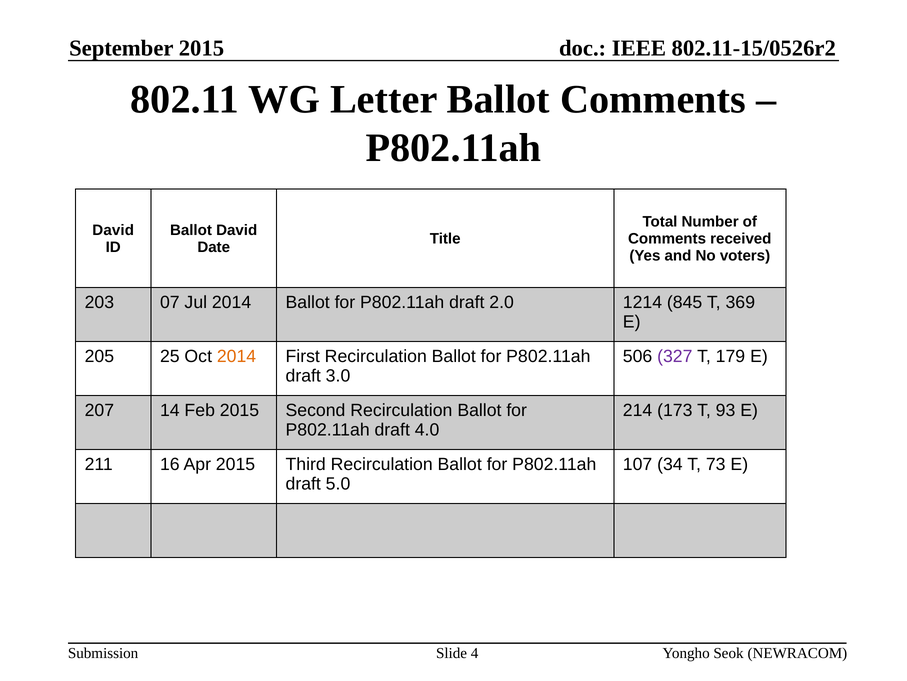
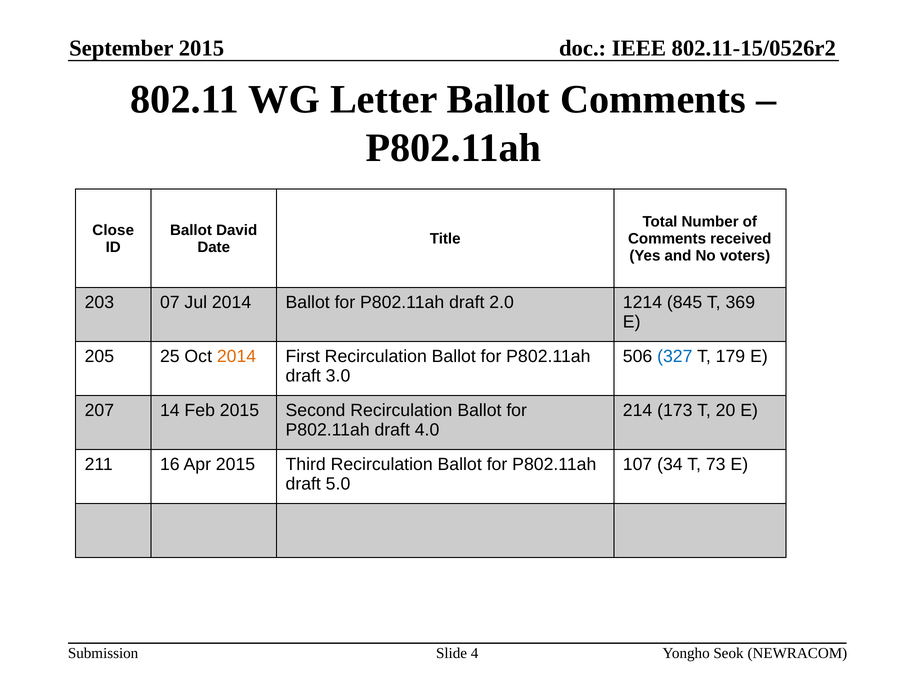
David: David -> Close (113, 230)
327 colour: purple -> blue (675, 356)
93: 93 -> 20 (726, 410)
